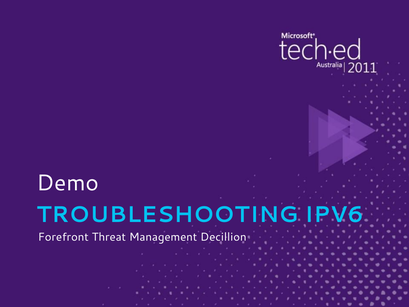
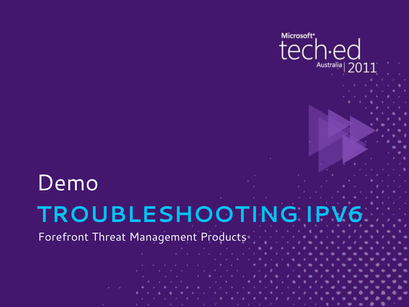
Decillion: Decillion -> Products (223, 237)
